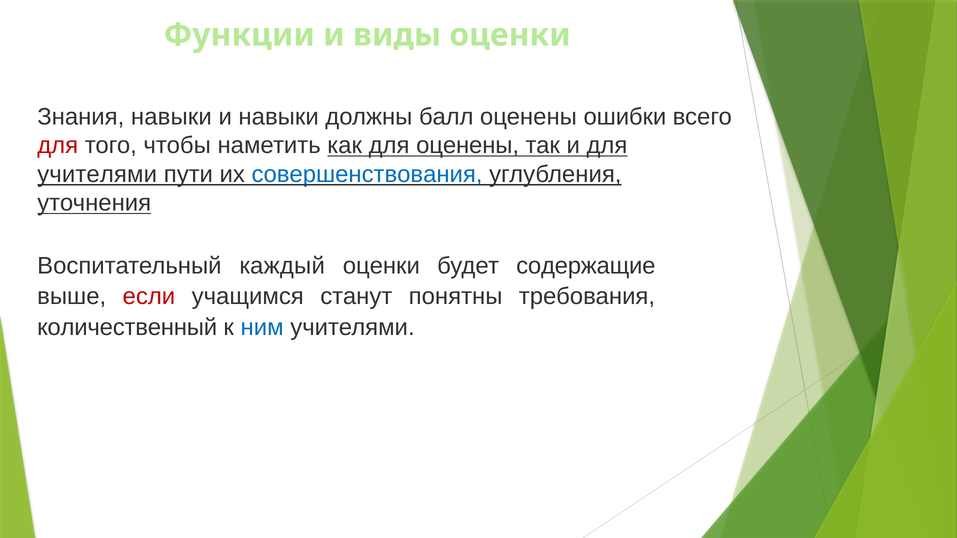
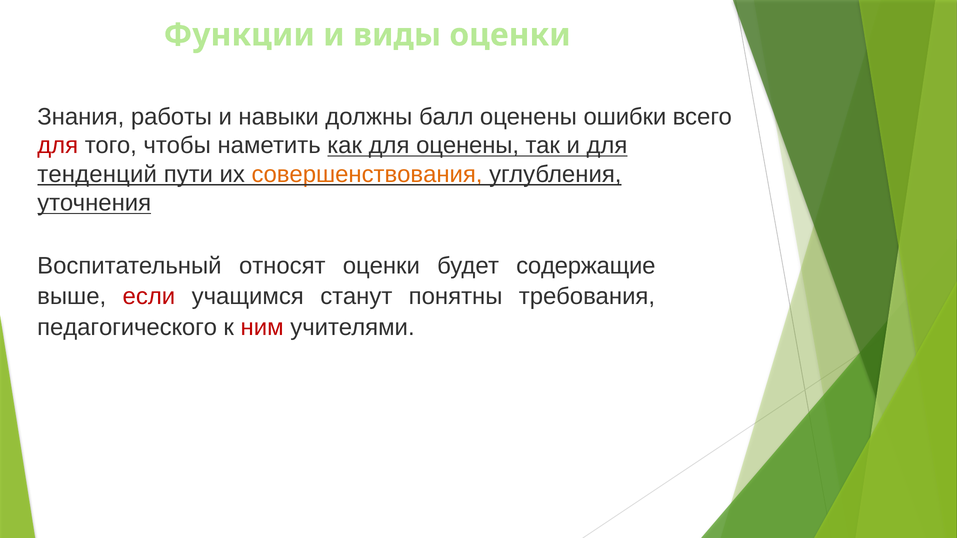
Знания навыки: навыки -> работы (171, 117)
учителями: учителями -> тенденций (97, 174)
совершенствования colour: blue -> orange (367, 174)
каждый: каждый -> относят (282, 266)
количественный: количественный -> педагогического (127, 327)
ним colour: blue -> red (262, 327)
